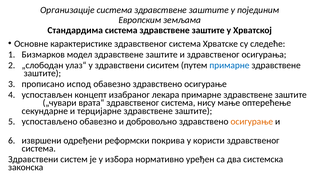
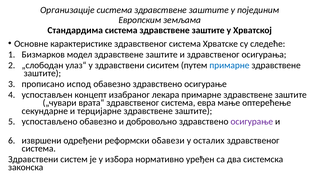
нису: нису -> евра (206, 103)
осигурање colour: orange -> purple (252, 122)
покрива: покрива -> обавези (168, 140)
користи: користи -> осталих (209, 140)
